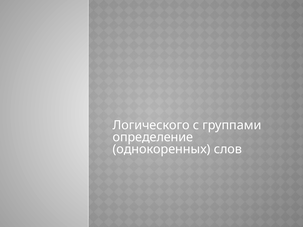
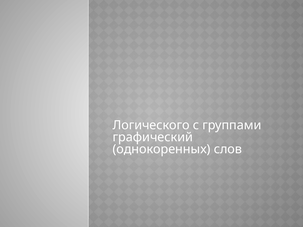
определение: определение -> графический (153, 137)
